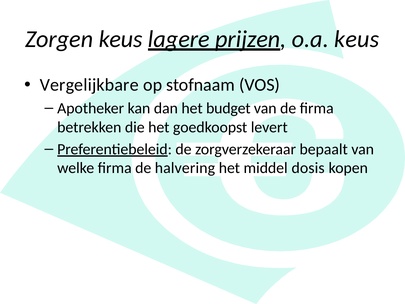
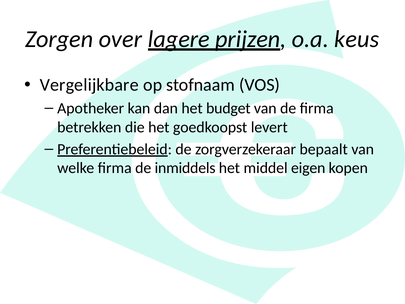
Zorgen keus: keus -> over (120, 39)
halvering: halvering -> inmiddels (185, 168)
dosis: dosis -> eigen (308, 168)
